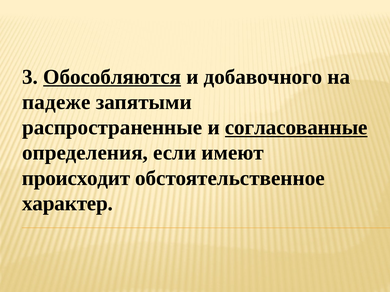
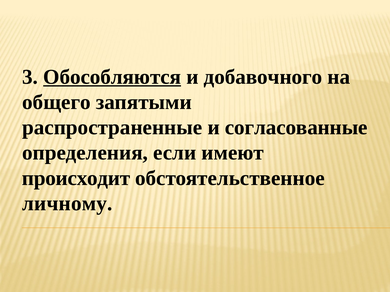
падеже: падеже -> общего (56, 102)
согласованные underline: present -> none (296, 128)
характер: характер -> личному (67, 204)
